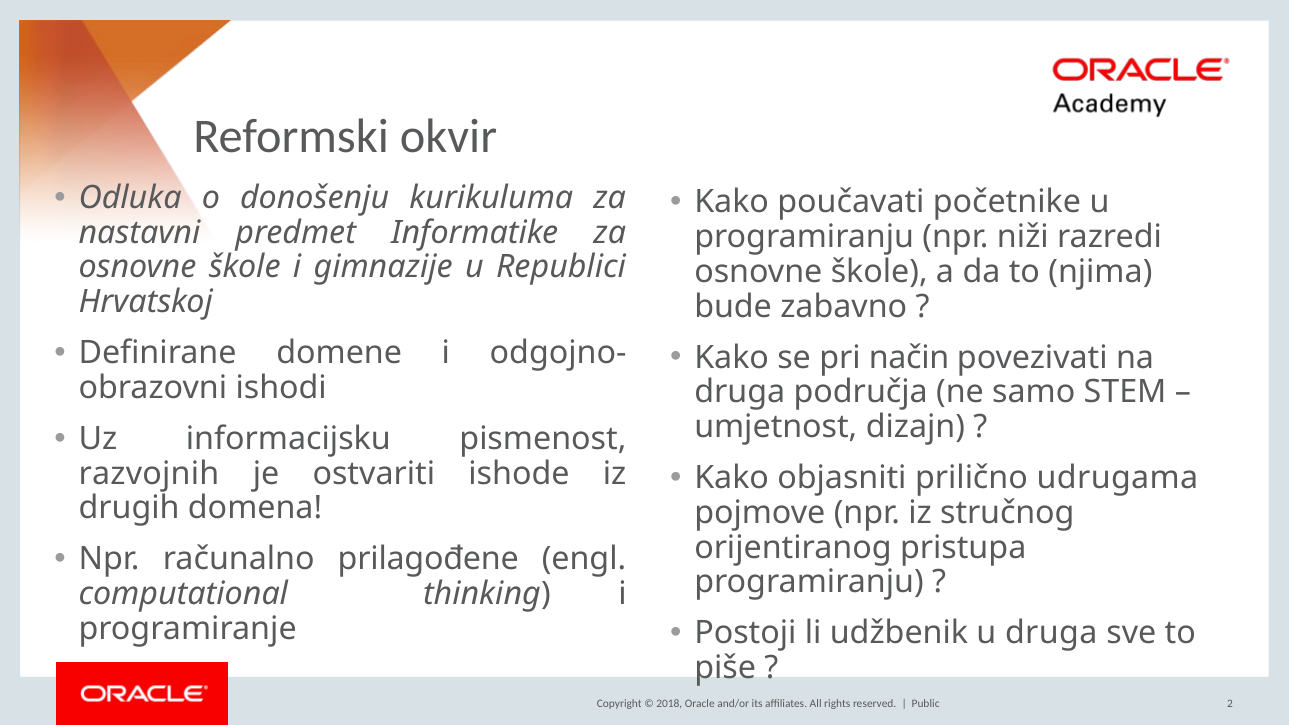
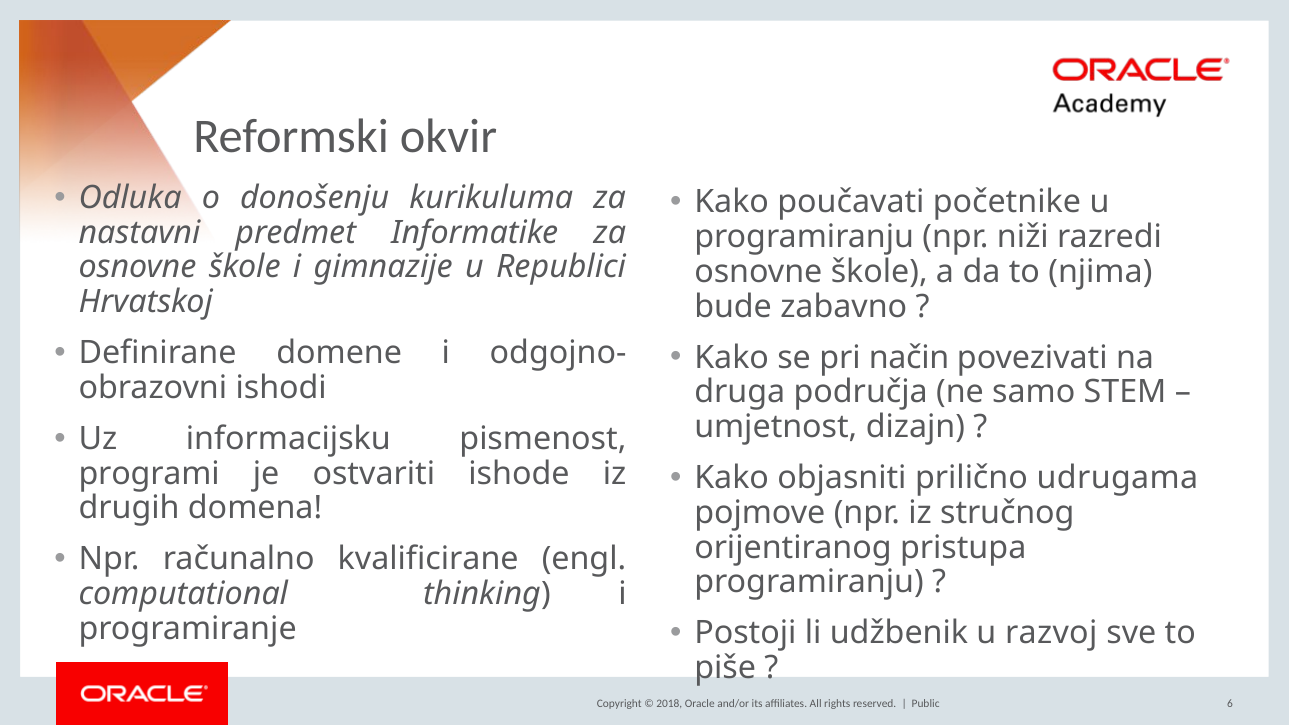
razvojnih: razvojnih -> programi (149, 474)
prilagođene: prilagođene -> kvalificirane (428, 559)
u druga: druga -> razvoj (1051, 633)
2: 2 -> 6 (1230, 704)
